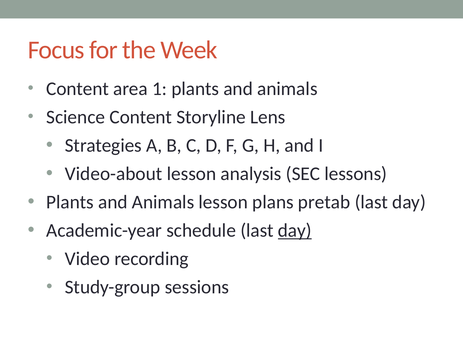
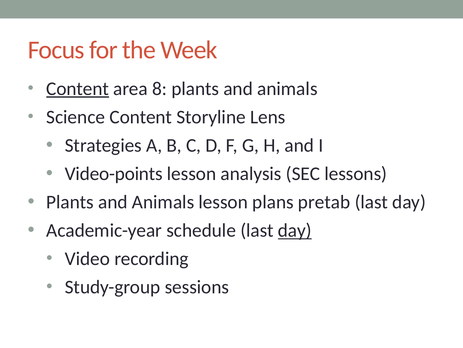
Content underline: none -> present (78, 89)
1: 1 -> 8 (160, 89)
Video-about: Video-about -> Video-points (114, 173)
